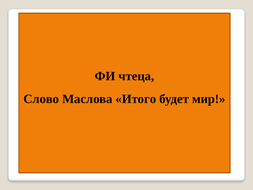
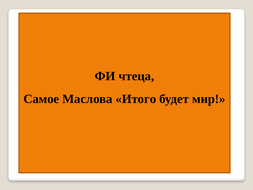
Слово: Слово -> Самое (41, 99)
